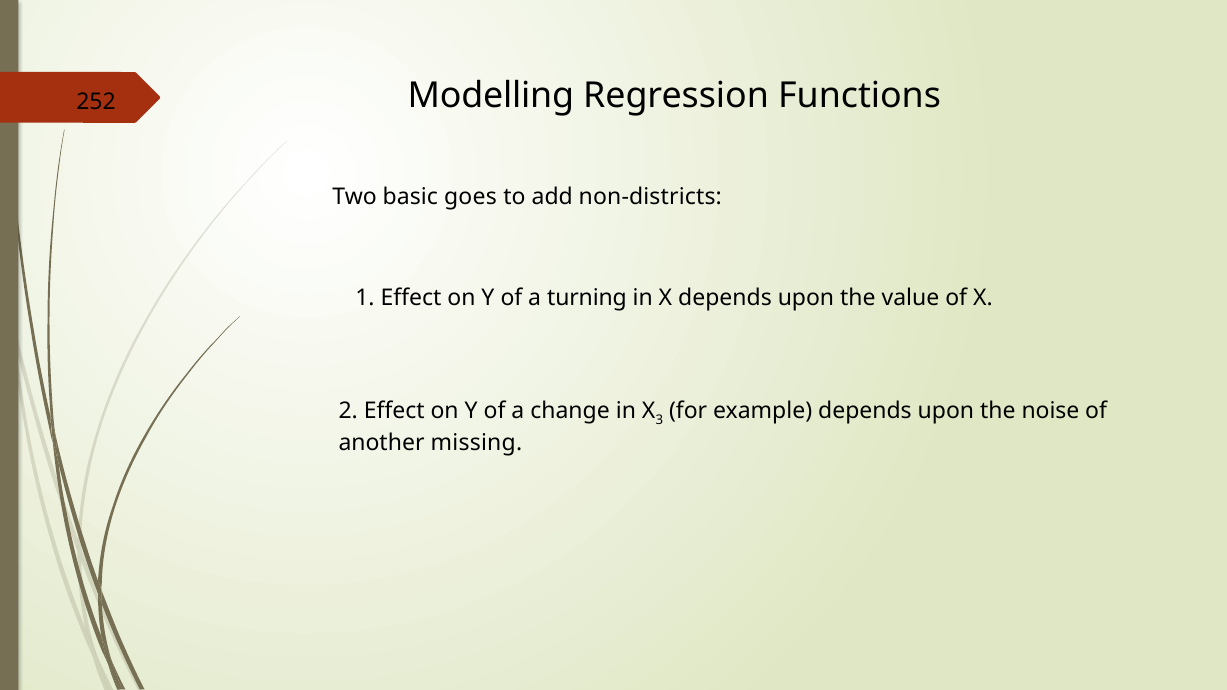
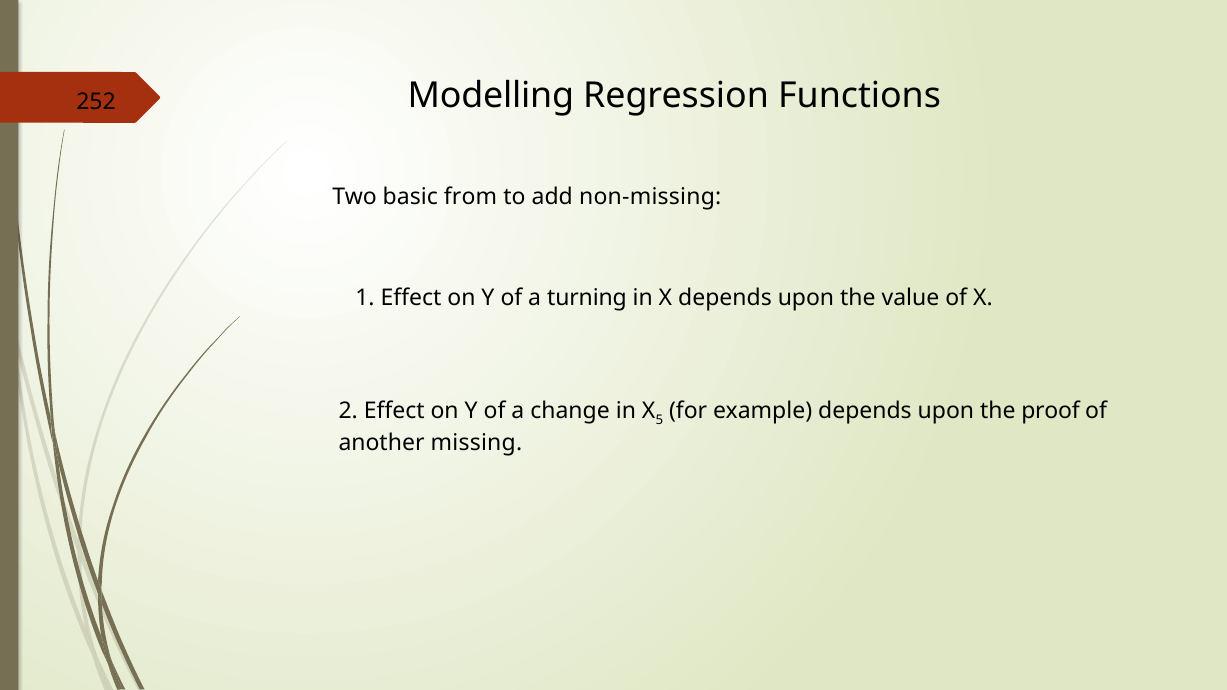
goes: goes -> from (470, 197)
non-districts: non-districts -> non-missing (650, 197)
3: 3 -> 5 (659, 420)
noise: noise -> proof (1051, 411)
